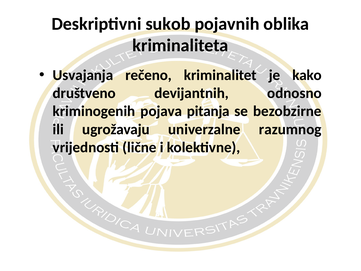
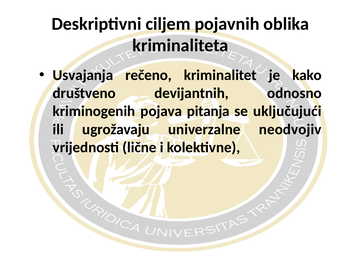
sukob: sukob -> ciljem (168, 24)
bezobzirne: bezobzirne -> uključujući (287, 111)
razumnog: razumnog -> neodvojiv (290, 129)
